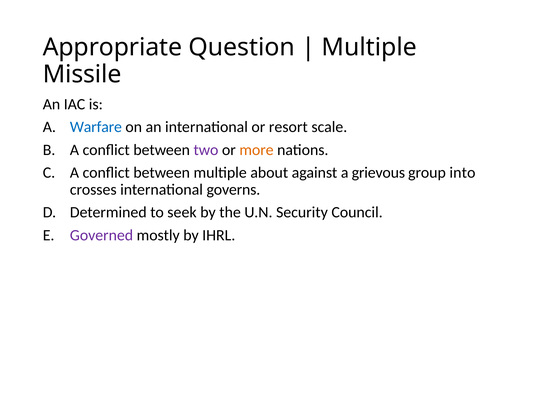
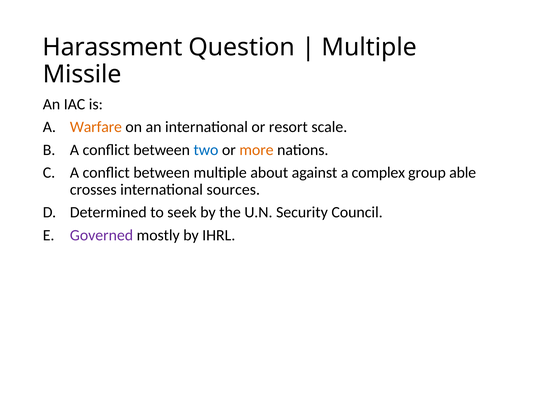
Appropriate: Appropriate -> Harassment (112, 47)
Warfare colour: blue -> orange (96, 127)
two colour: purple -> blue (206, 150)
grievous: grievous -> complex (378, 173)
into: into -> able (463, 173)
governs: governs -> sources (233, 190)
